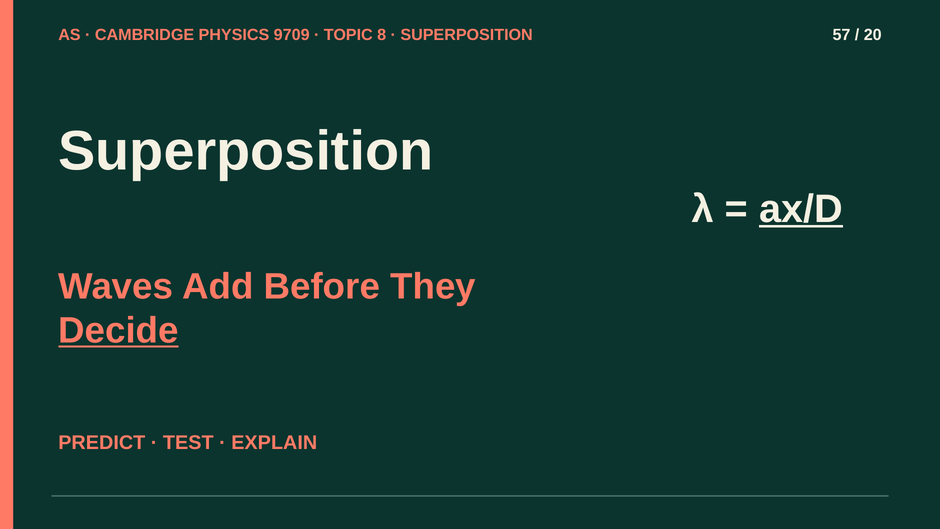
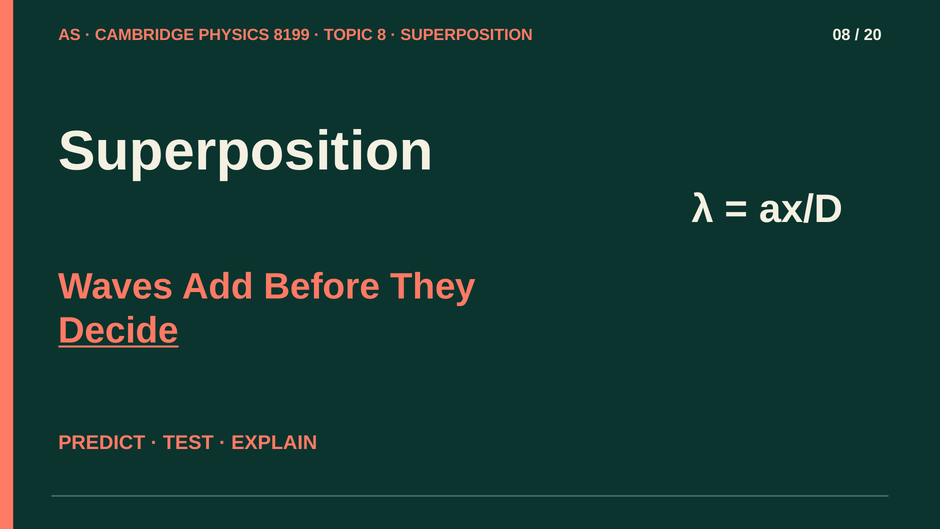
9709: 9709 -> 8199 (292, 35)
57: 57 -> 08 (841, 35)
ax/D underline: present -> none (801, 209)
